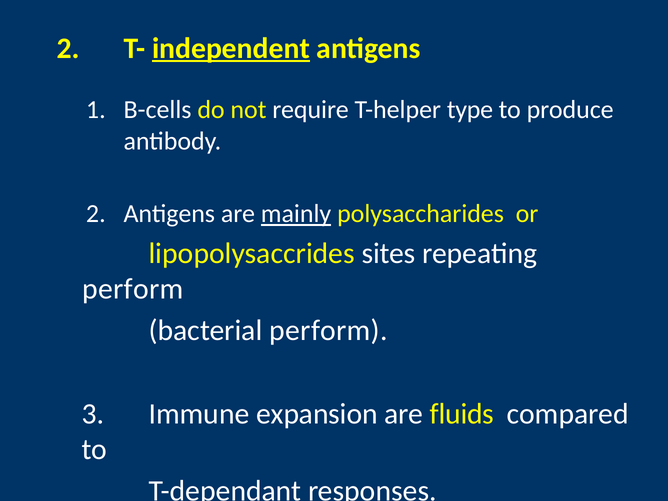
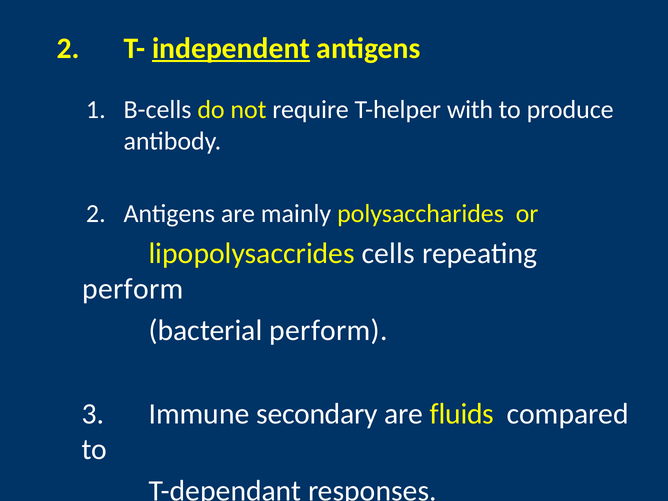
type: type -> with (470, 110)
mainly underline: present -> none (296, 214)
sites: sites -> cells (388, 253)
expansion: expansion -> secondary (317, 414)
